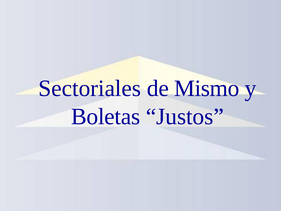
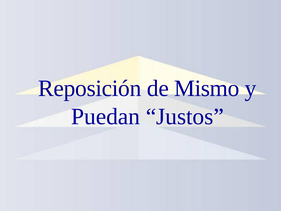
Sectoriales: Sectoriales -> Reposición (90, 88)
Boletas: Boletas -> Puedan (106, 116)
